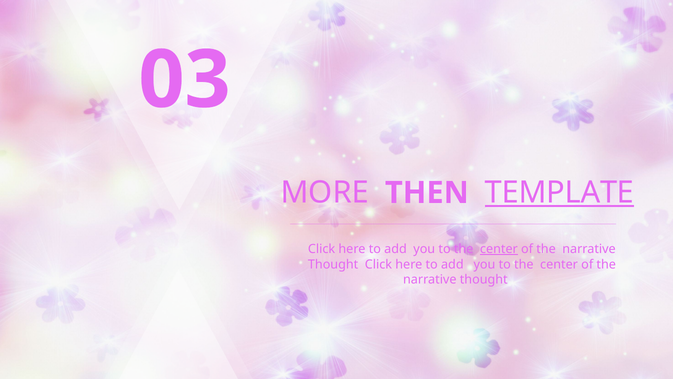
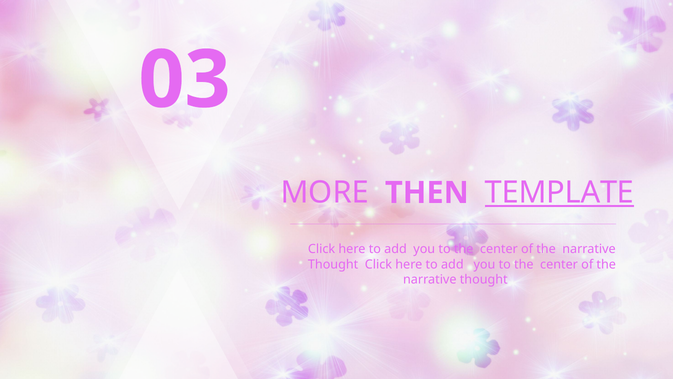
center underline: present -> none (499, 249)
